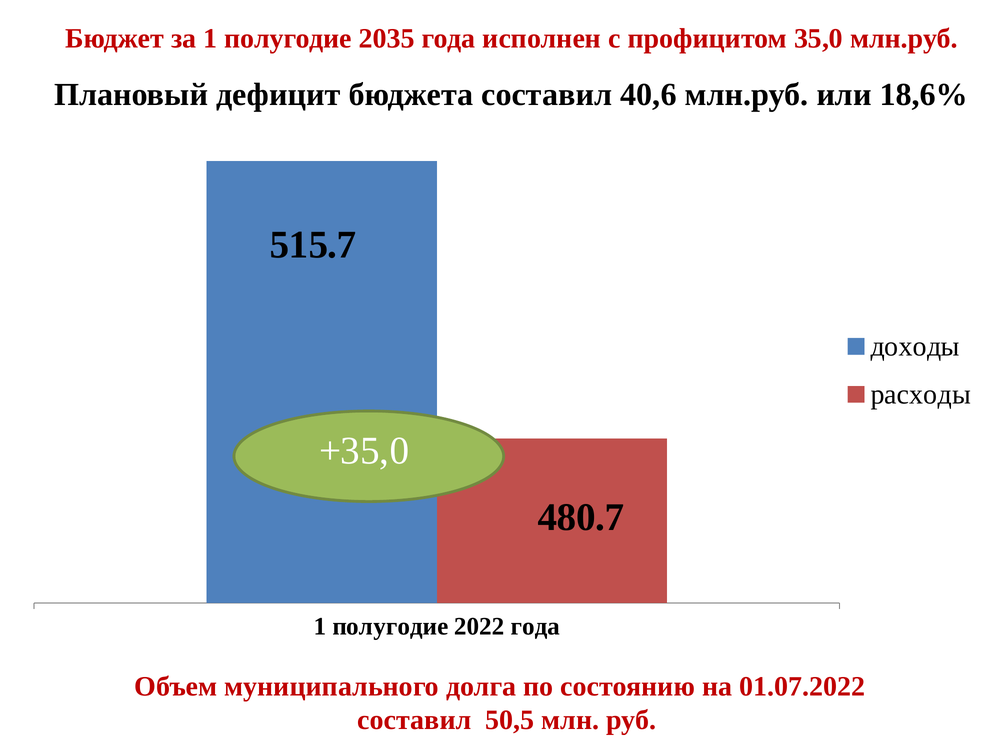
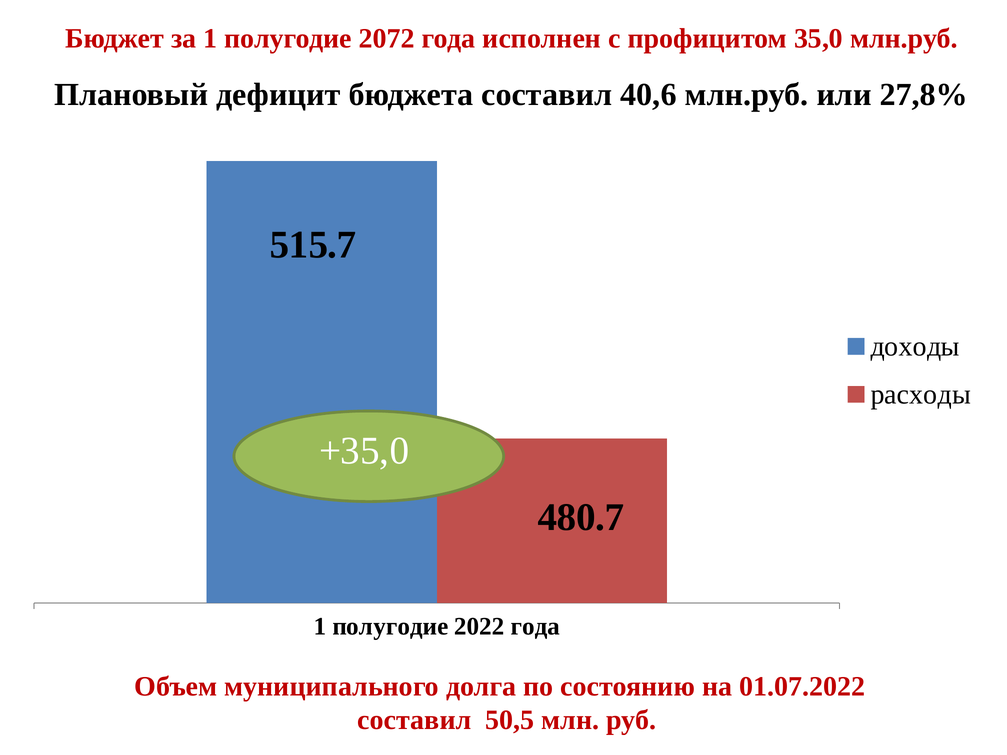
2035: 2035 -> 2072 (387, 39)
18,6%: 18,6% -> 27,8% (924, 95)
